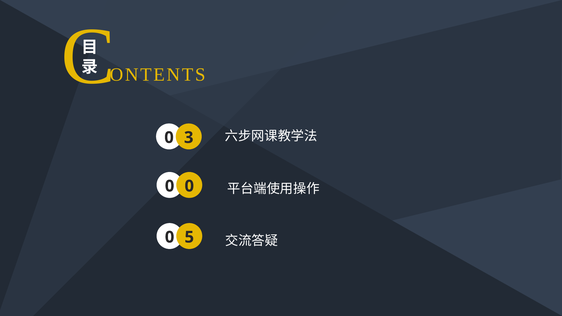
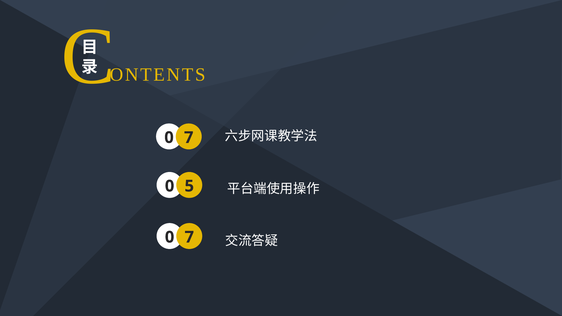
3: 3 -> 7 (189, 138)
0 0: 0 -> 5 (189, 186)
5: 5 -> 7 (189, 237)
